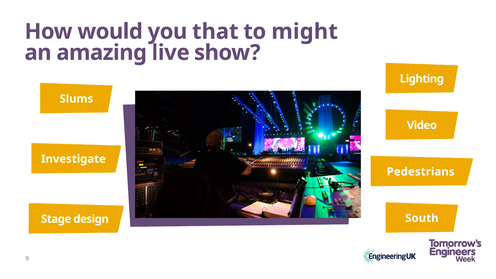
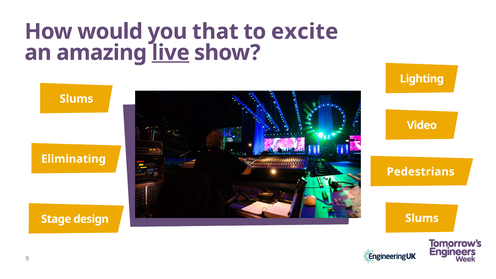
might: might -> excite (305, 32)
live underline: none -> present (171, 53)
Investigate: Investigate -> Eliminating (73, 159)
South: South -> Slums (422, 218)
